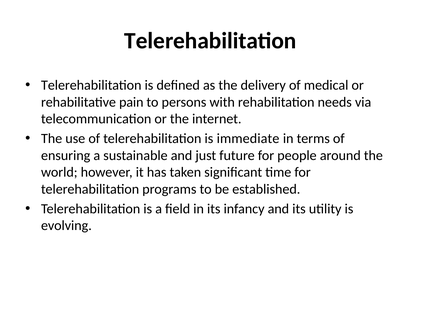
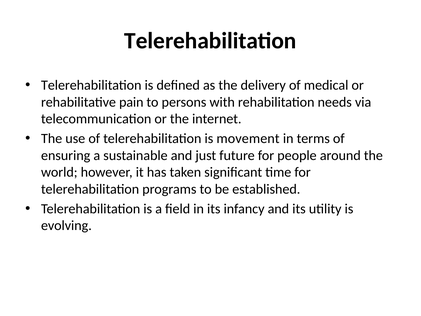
immediate: immediate -> movement (248, 139)
